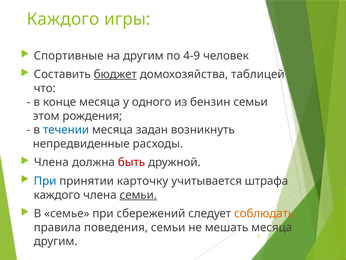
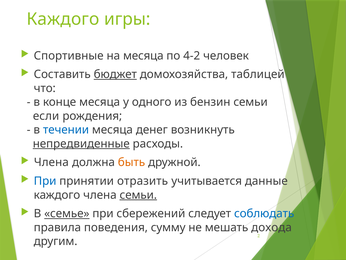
на другим: другим -> месяца (143, 56)
4-9: 4-9 -> 4-2 (192, 56)
этом: этом -> если (46, 116)
задан: задан -> денег (152, 130)
непредвиденные underline: none -> present (81, 143)
быть colour: red -> orange (132, 162)
карточку: карточку -> отразить (143, 181)
штрафа: штрафа -> данные (266, 181)
семье underline: none -> present (67, 213)
соблюдать colour: orange -> blue (264, 213)
поведения семьи: семьи -> сумму (168, 227)
мешать месяца: месяца -> дохода (272, 227)
